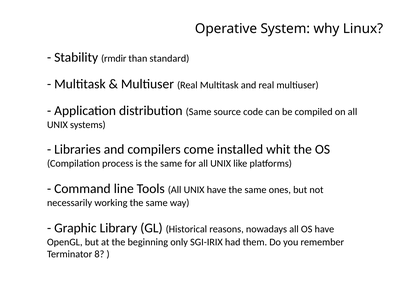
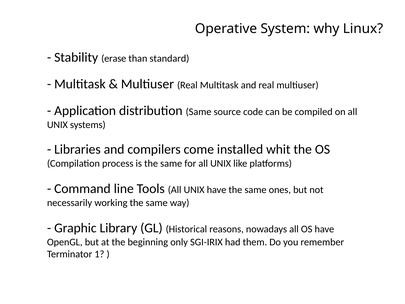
rmdir: rmdir -> erase (114, 59)
8: 8 -> 1 (99, 254)
